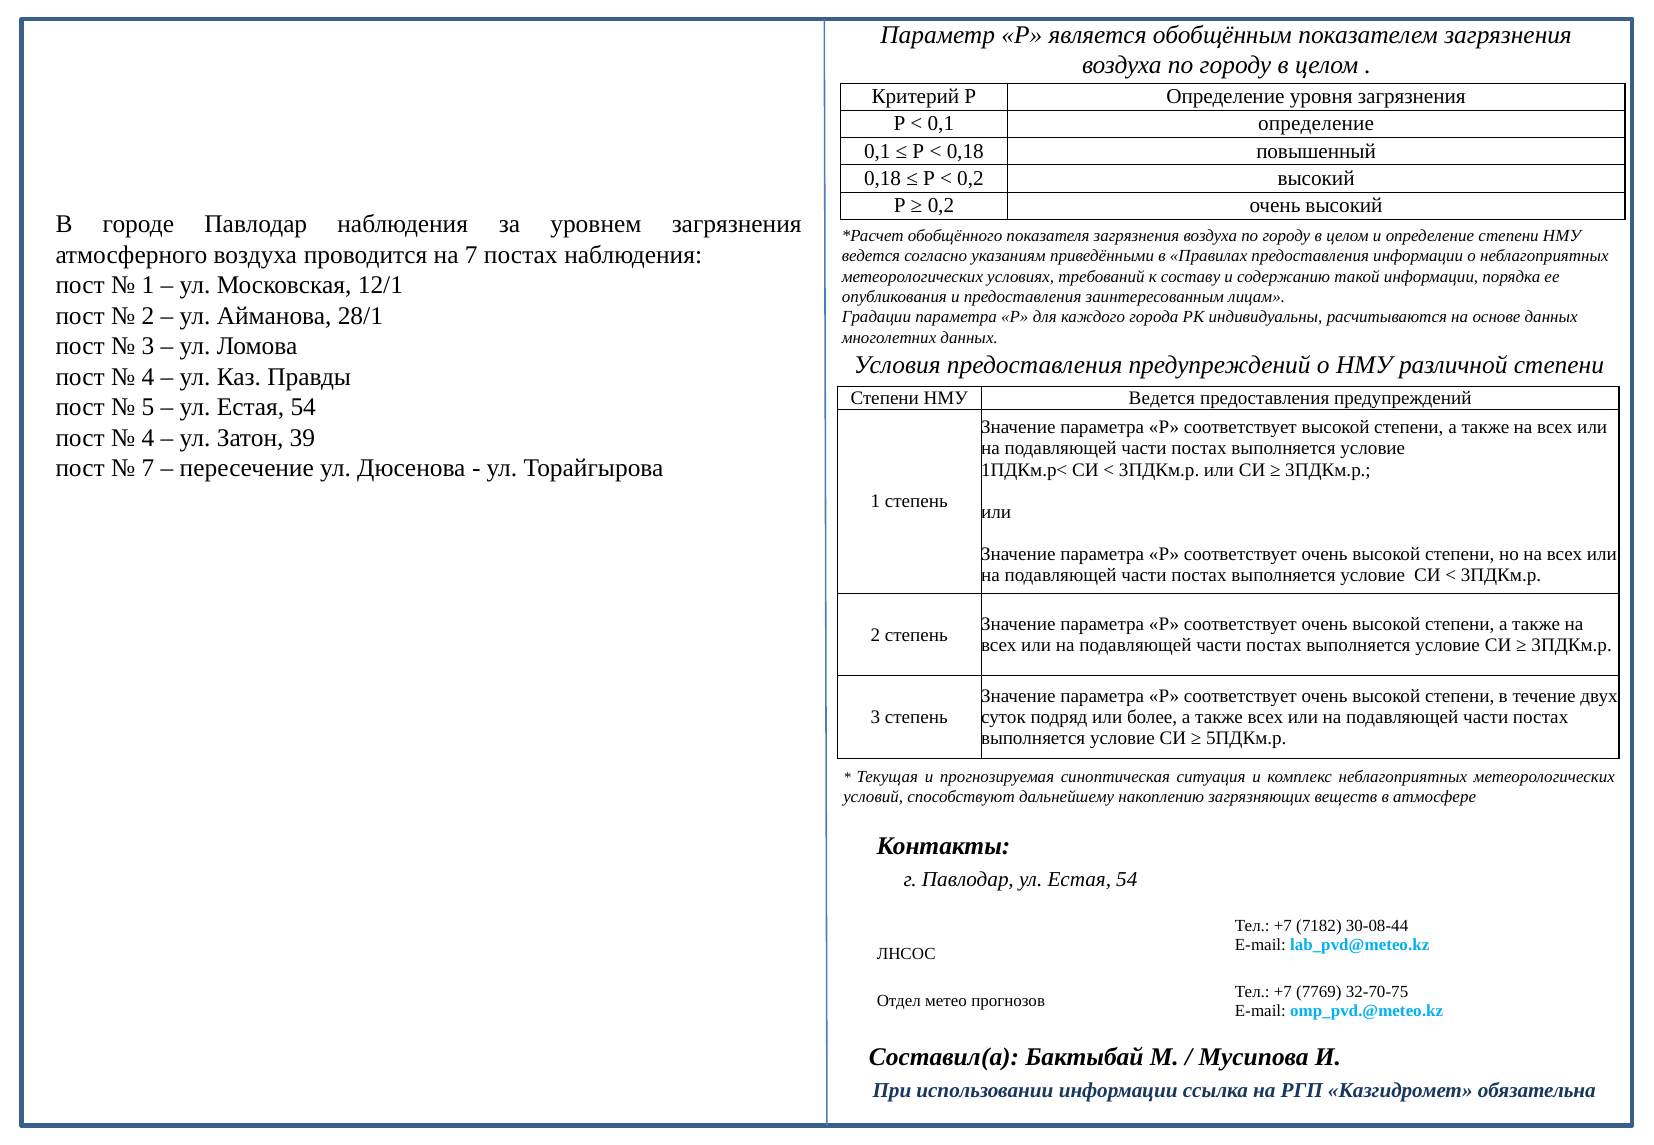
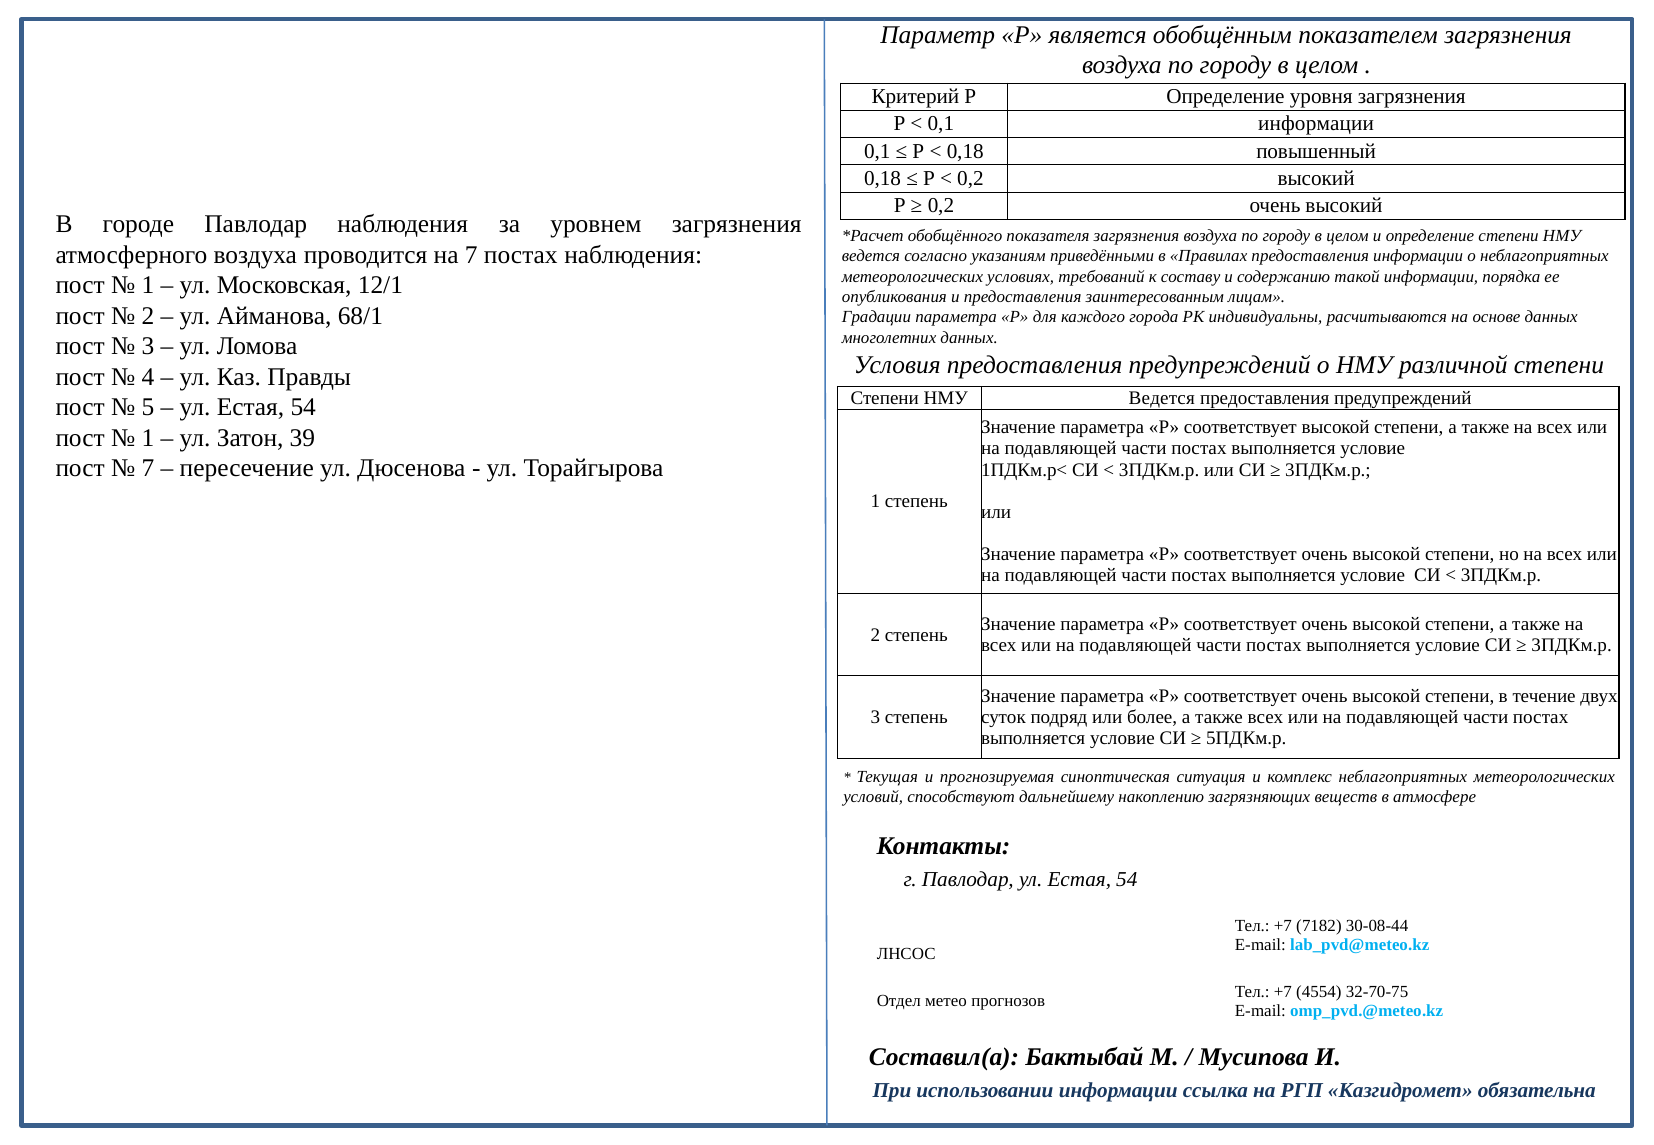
0,1 определение: определение -> информации (1316, 124)
28/1: 28/1 -> 68/1 (360, 316)
4: 4 -> 1 (148, 438)
7769: 7769 -> 4554 (1319, 992)
